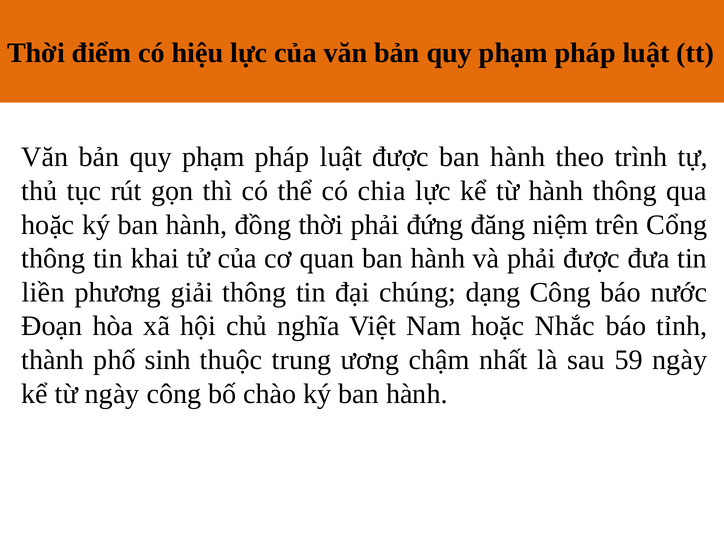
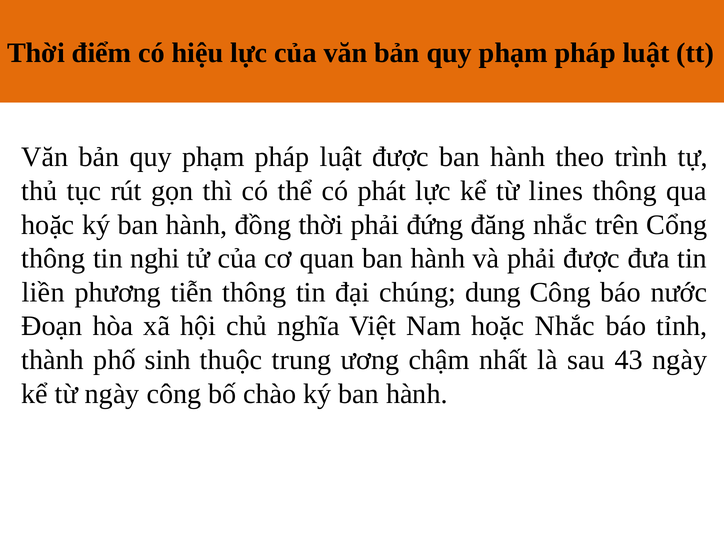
chia: chia -> phát (382, 191)
từ hành: hành -> lines (556, 191)
đăng niệm: niệm -> nhắc (560, 225)
khai: khai -> nghi (155, 259)
giải: giải -> tiễn (192, 292)
dạng: dạng -> dung (493, 292)
59: 59 -> 43 (629, 360)
